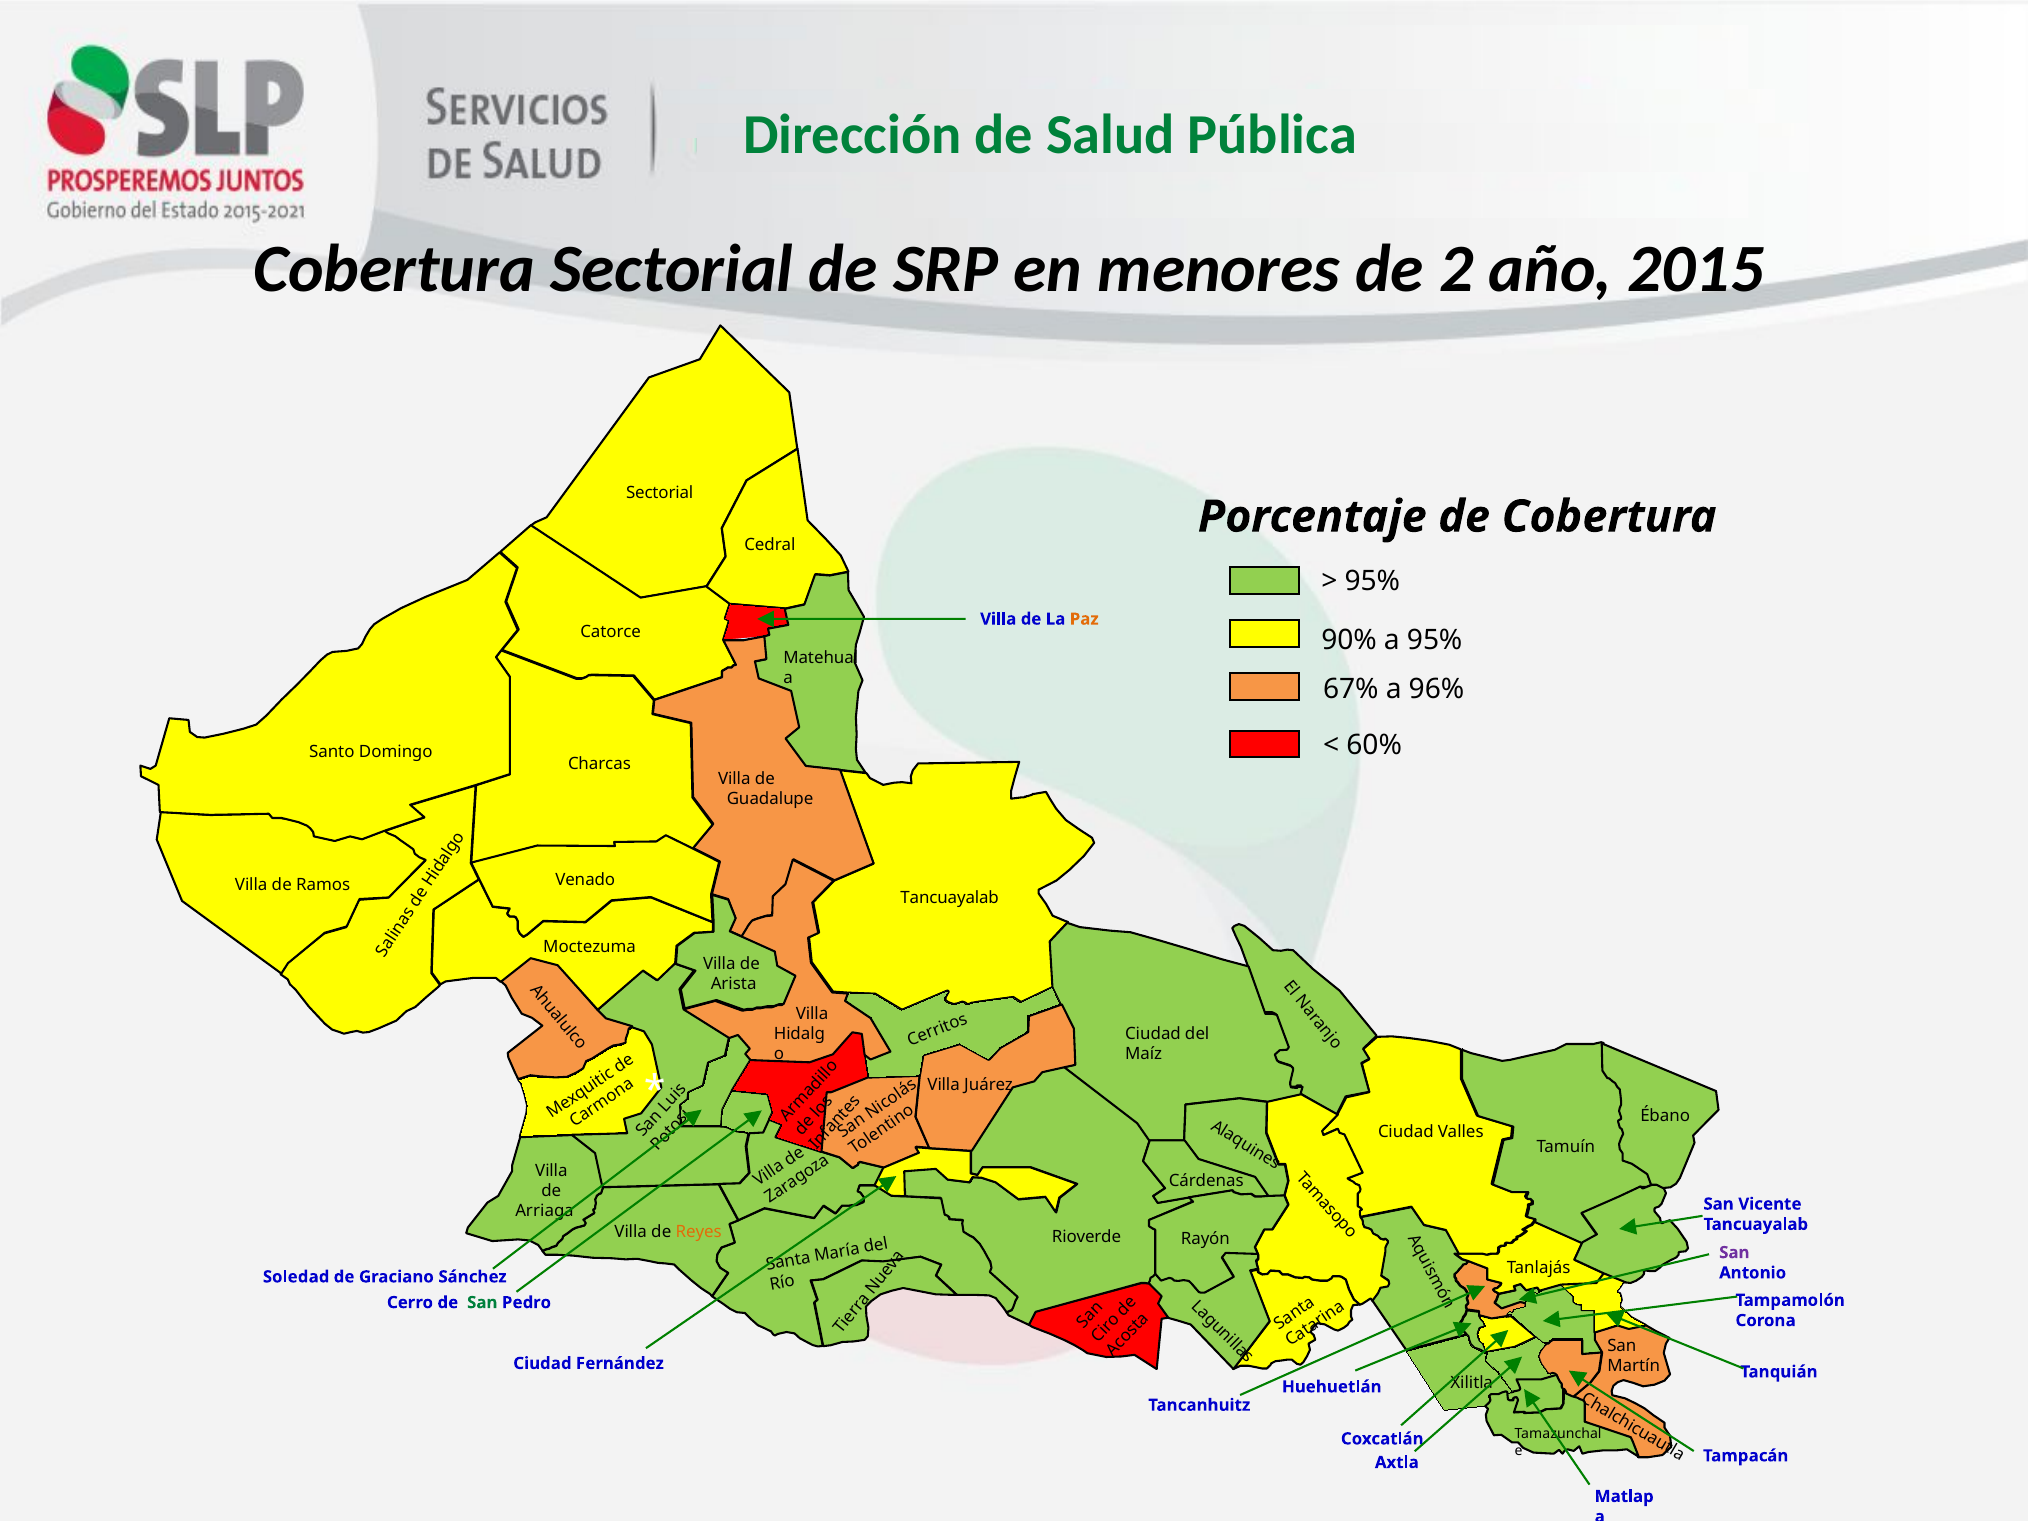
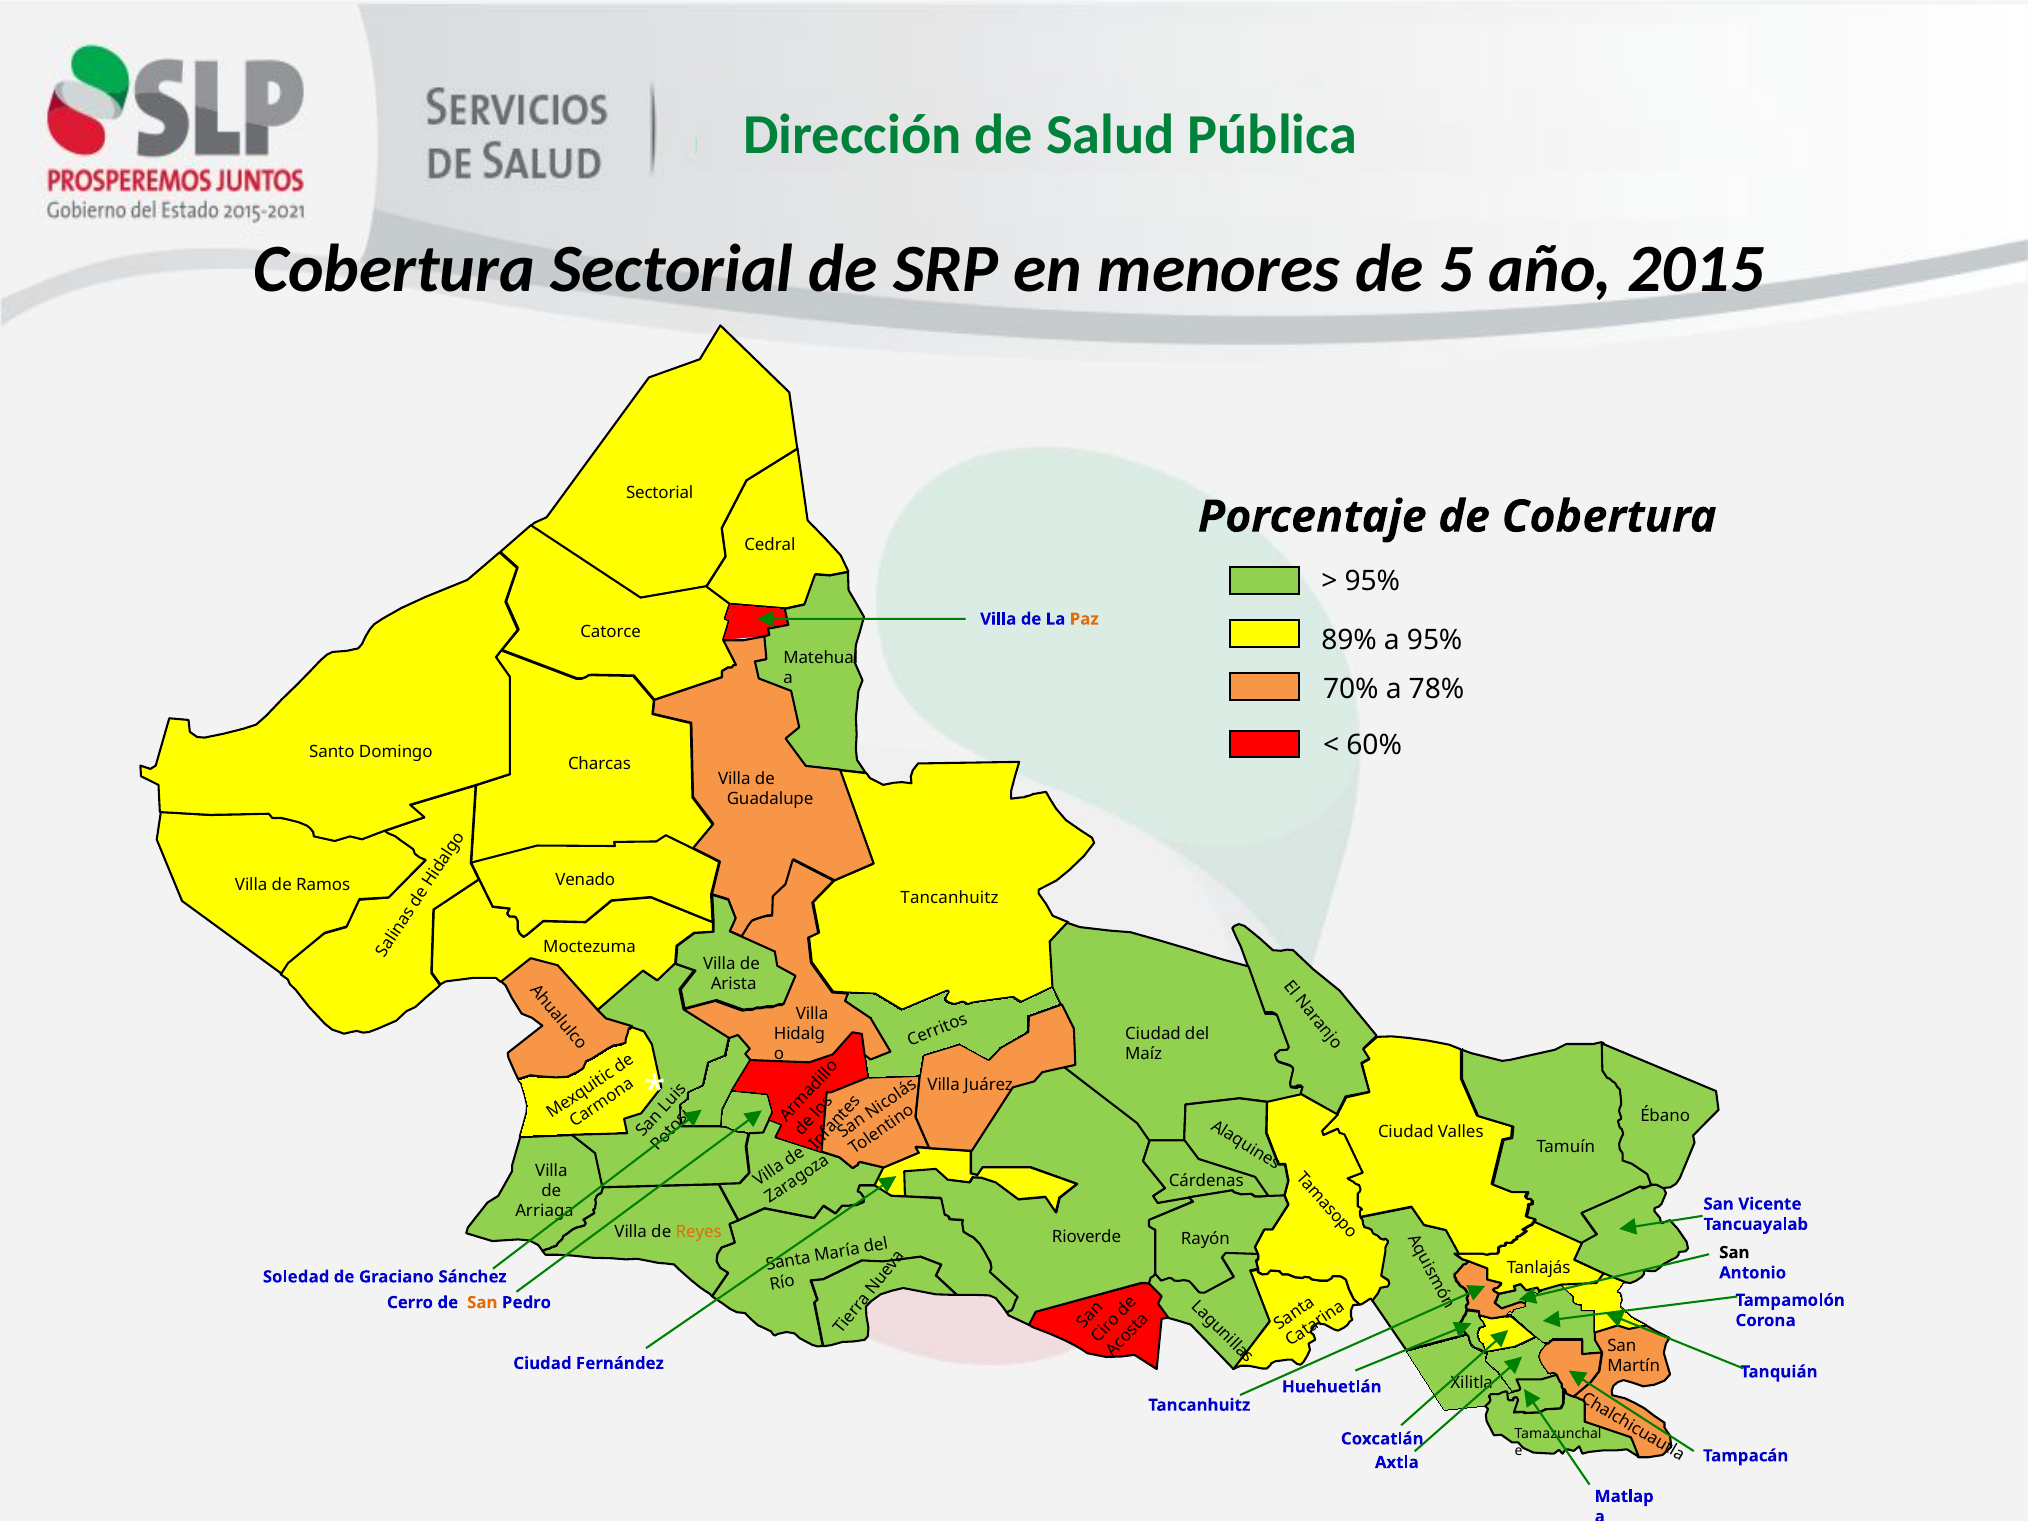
2: 2 -> 5 (1456, 269)
90%: 90% -> 89% (1349, 640)
67%: 67% -> 70% (1351, 690)
96%: 96% -> 78% (1437, 690)
Tancuayalab: Tancuayalab -> Tancanhuitz (950, 898)
San colour: purple -> black (1734, 1253)
San colour: green -> orange (482, 1303)
